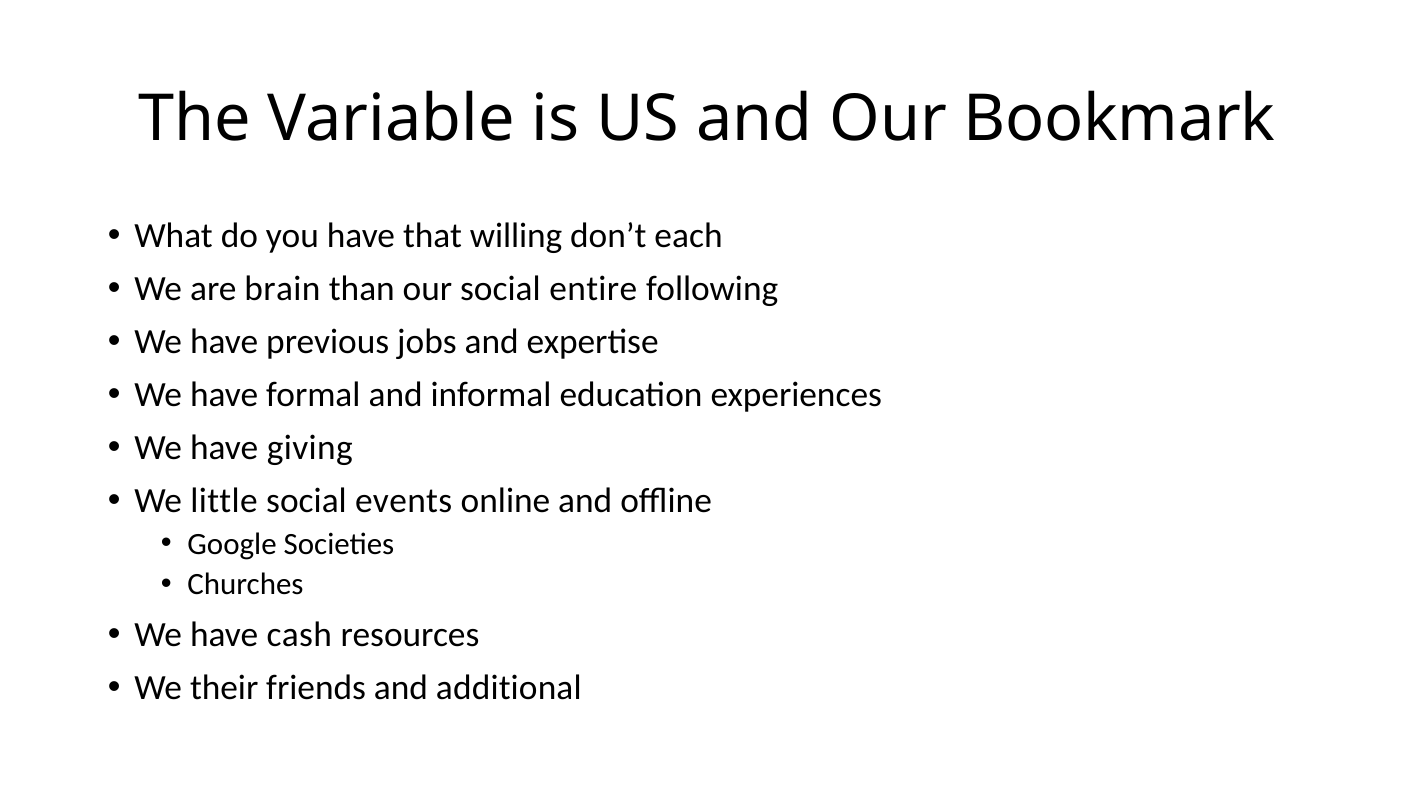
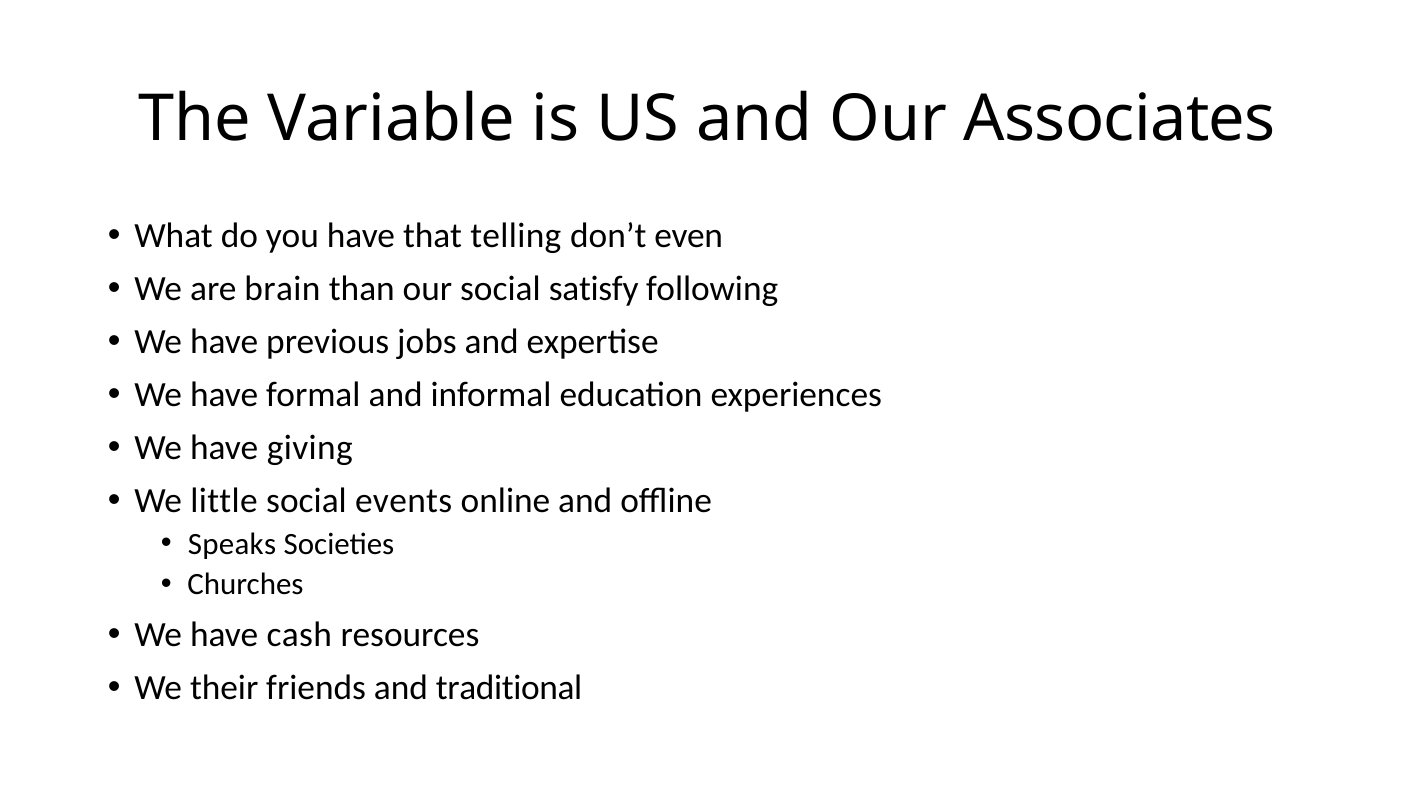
Bookmark: Bookmark -> Associates (1120, 119)
willing: willing -> telling (516, 236)
each: each -> even (689, 236)
entire: entire -> satisfy (594, 289)
Google: Google -> Speaks (232, 544)
additional: additional -> traditional (509, 688)
